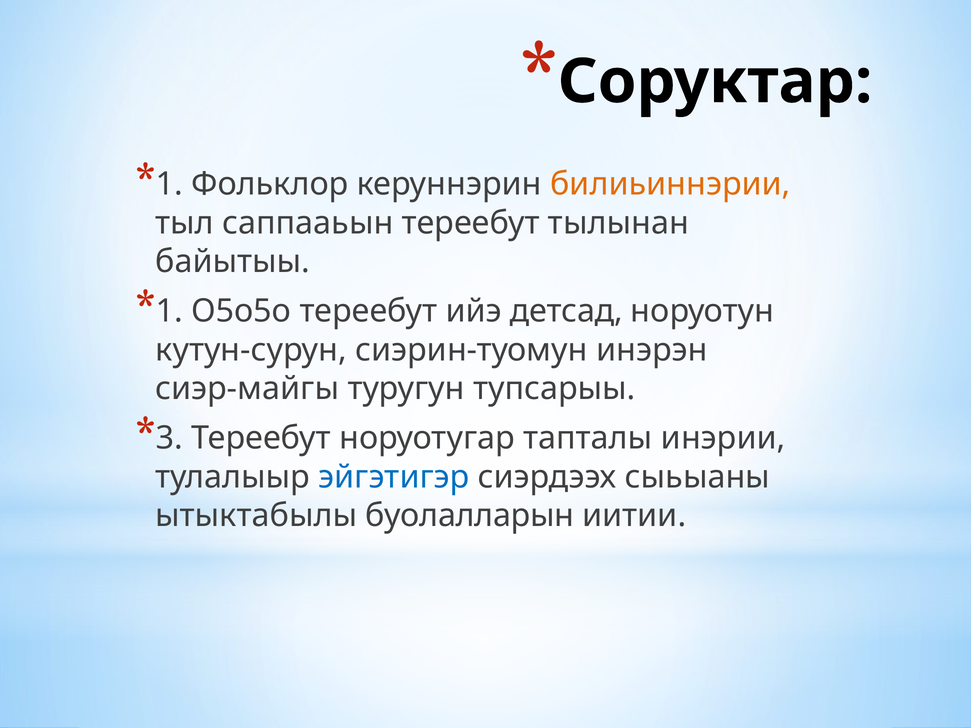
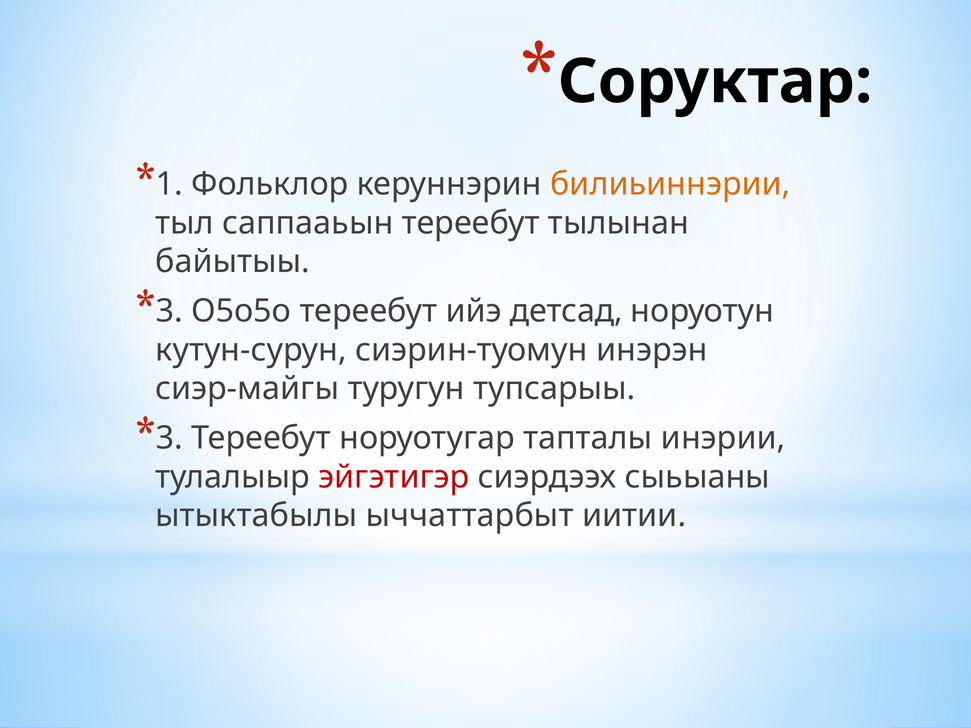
1: 1 -> 3 (169, 311)
эйгэтигэр colour: blue -> red (394, 477)
буолалларын: буолалларын -> ыччаттарбыт (470, 516)
